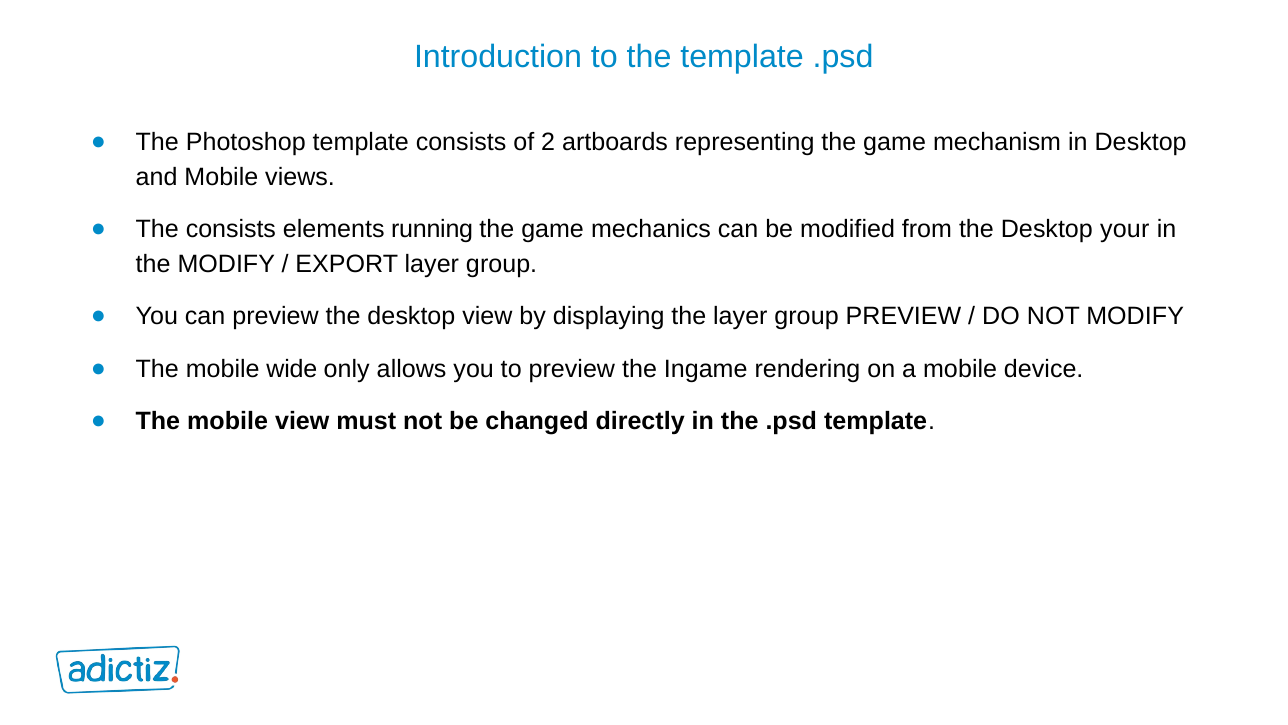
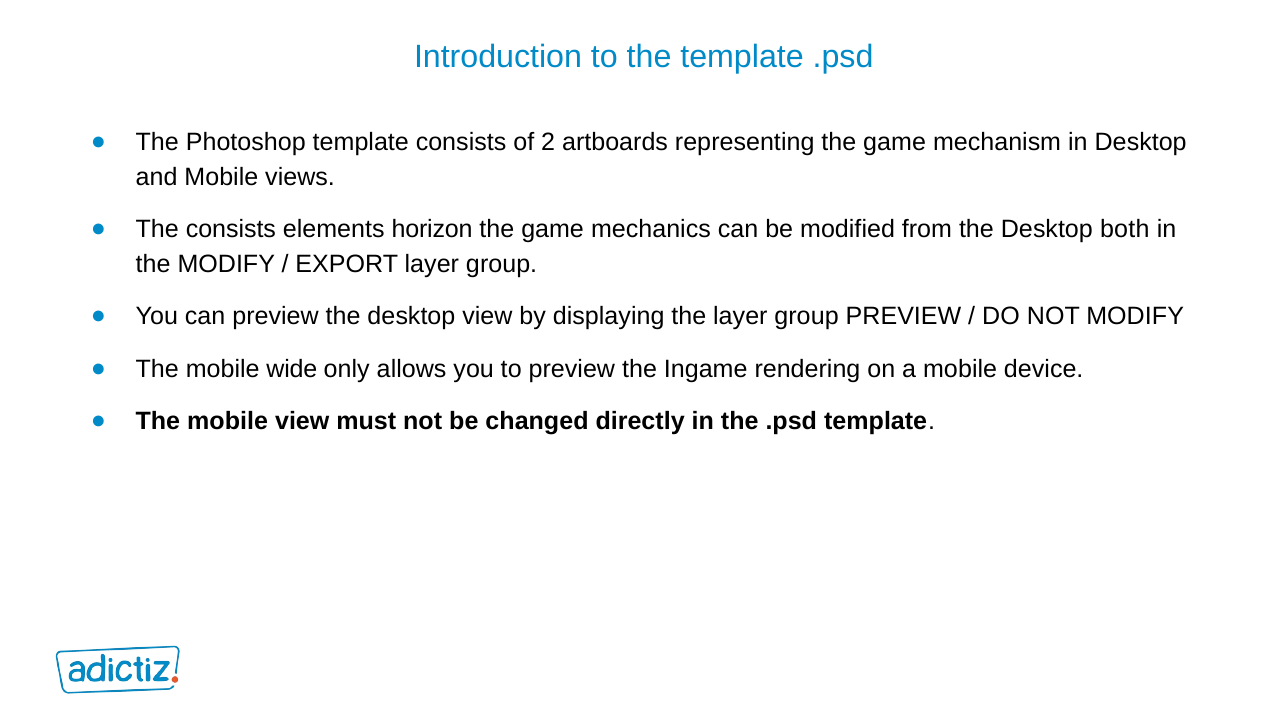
running: running -> horizon (432, 230)
your: your -> both (1125, 230)
